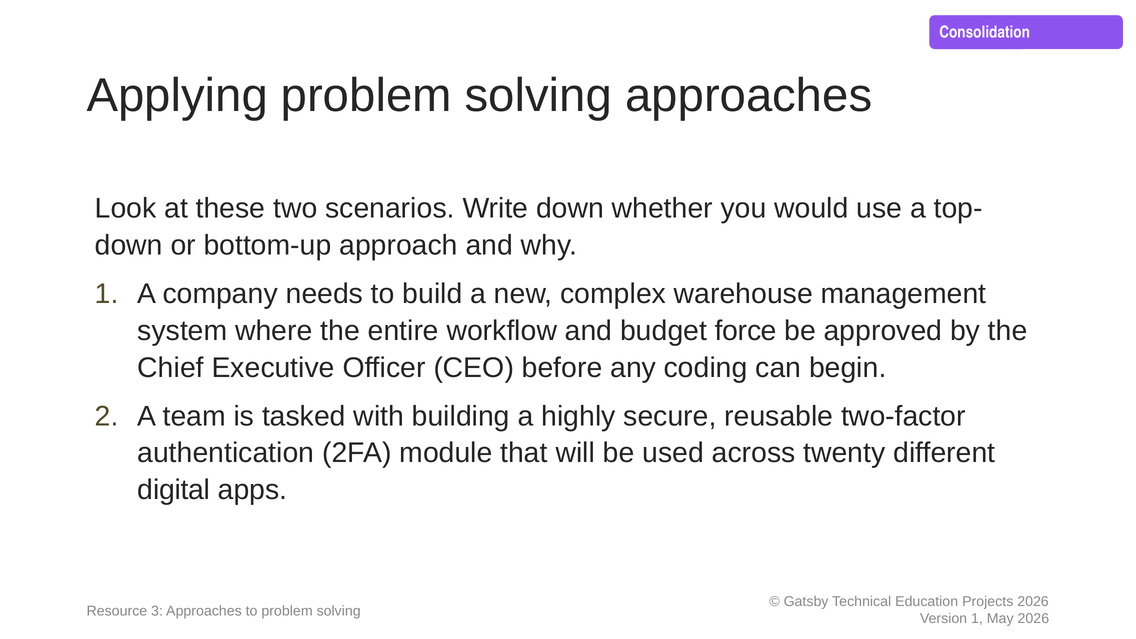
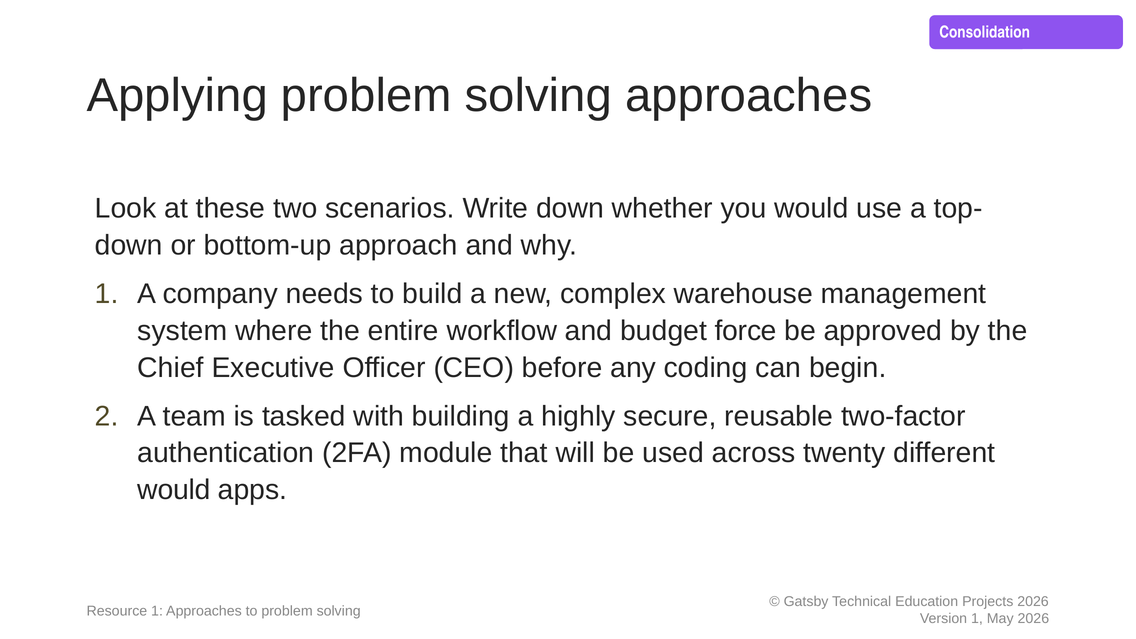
digital: digital -> would (174, 490)
Resource 3: 3 -> 1 (157, 611)
